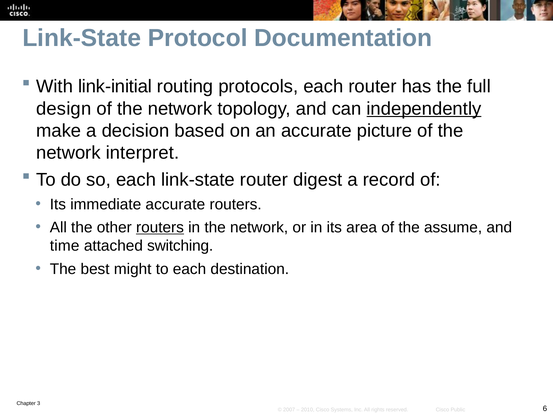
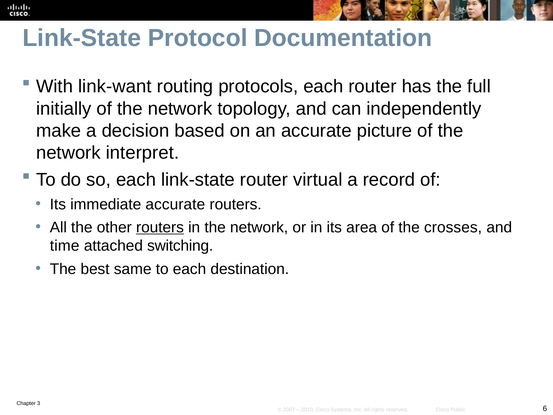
link-initial: link-initial -> link-want (115, 86)
design: design -> initially (64, 109)
independently underline: present -> none (424, 109)
digest: digest -> virtual (318, 179)
assume: assume -> crosses (453, 227)
might: might -> same (133, 269)
